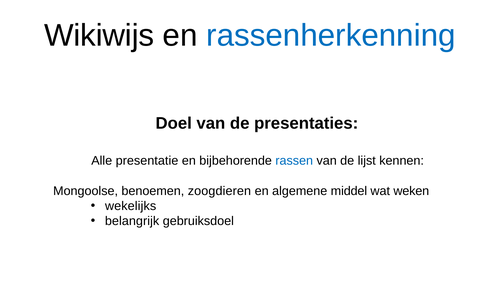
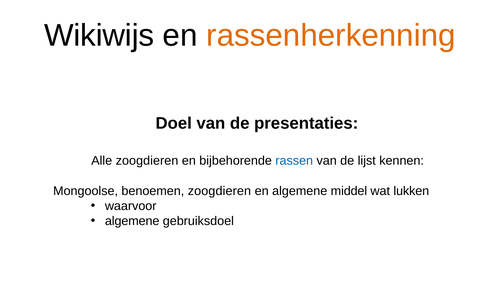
rassenherkenning colour: blue -> orange (331, 36)
Alle presentatie: presentatie -> zoogdieren (147, 161)
weken: weken -> lukken (411, 191)
wekelijks: wekelijks -> waarvoor (131, 206)
belangrijk: belangrijk -> algemene (132, 221)
